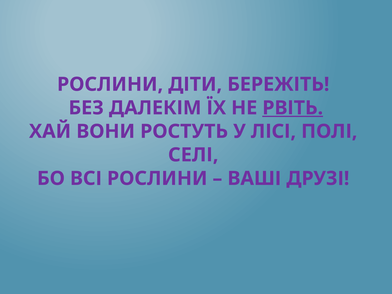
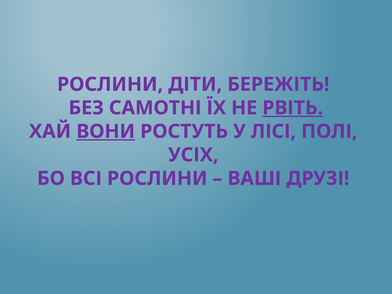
ДАЛЕКІМ: ДАЛЕКІМ -> САМОТНІ (155, 108)
ВОНИ underline: none -> present (106, 131)
СЕЛІ: СЕЛІ -> УСІХ (193, 155)
